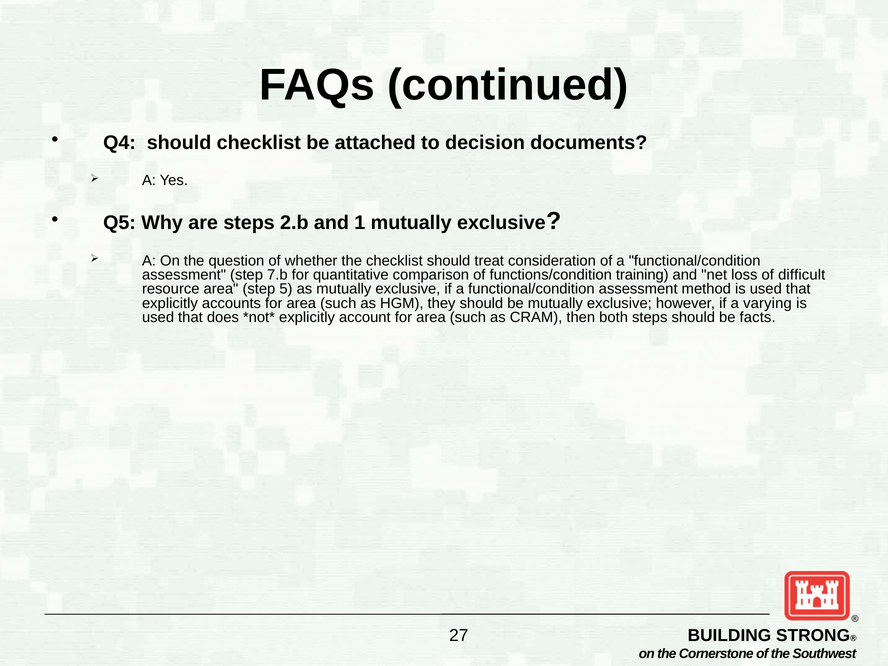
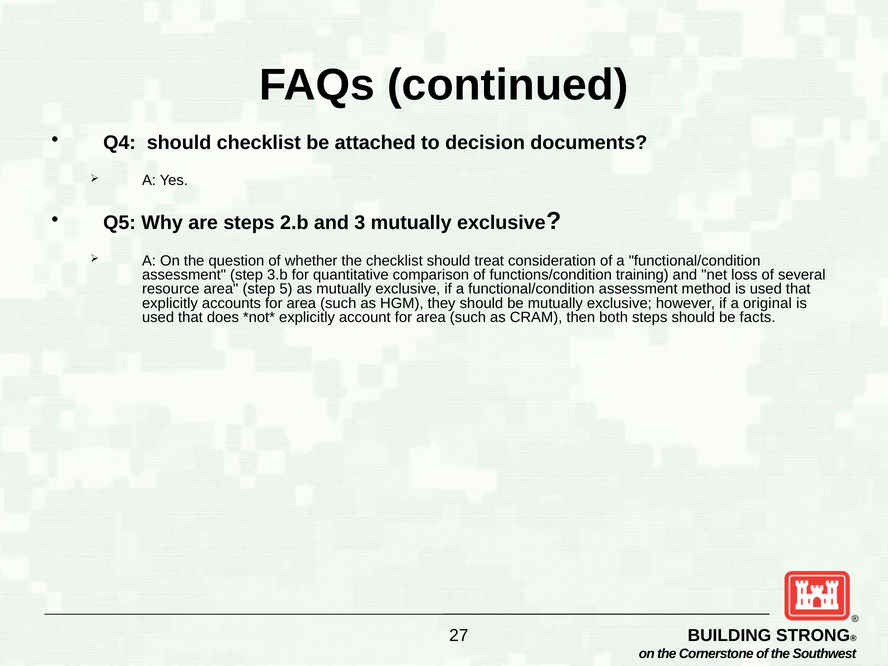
1: 1 -> 3 (360, 223)
7.b: 7.b -> 3.b (277, 275)
difficult: difficult -> several (802, 275)
varying: varying -> original (767, 303)
